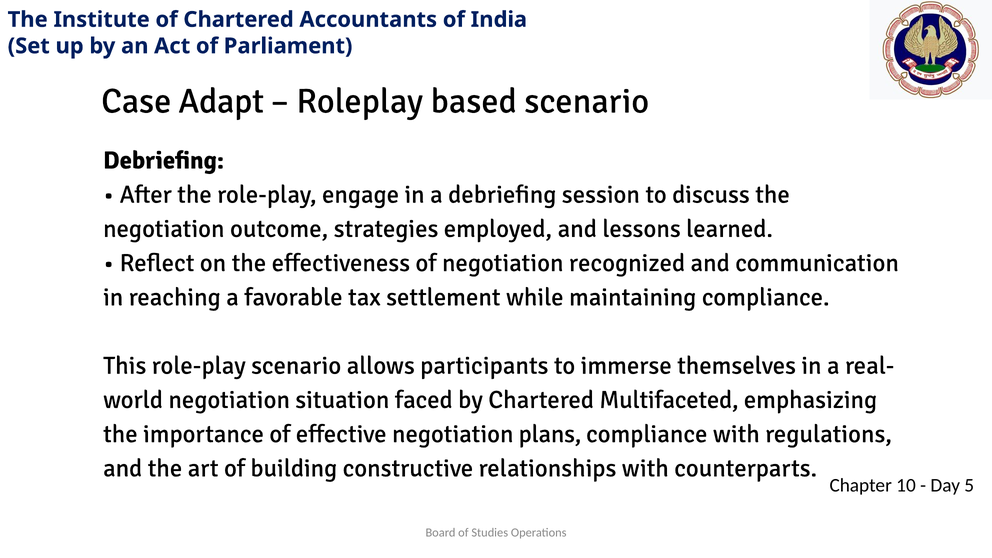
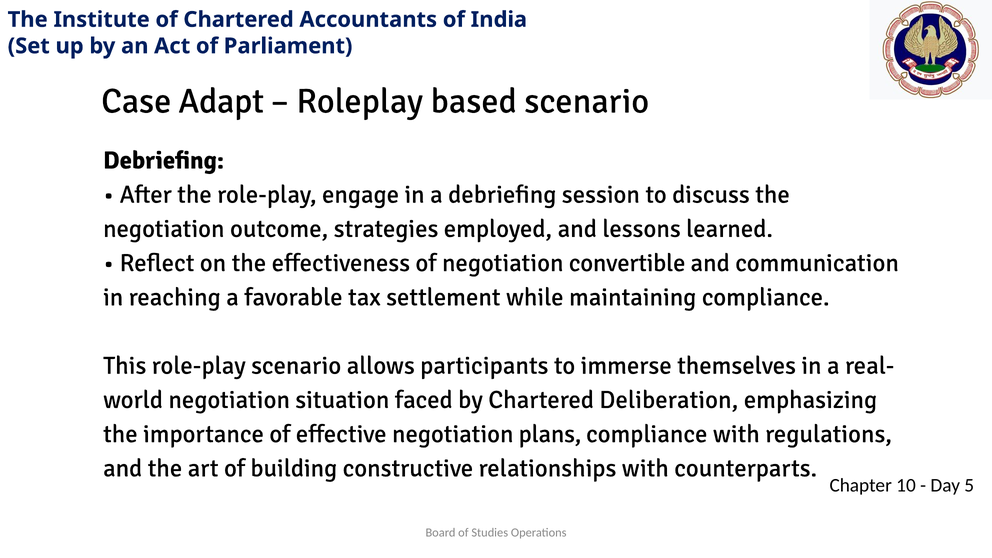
recognized: recognized -> convertible (627, 263)
Multifaceted: Multifaceted -> Deliberation (669, 400)
